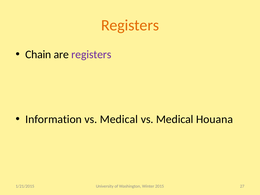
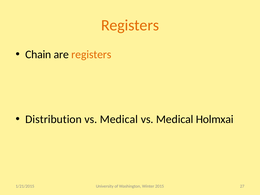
registers colour: purple -> orange (91, 55)
Information: Information -> Distribution (54, 119)
Houana: Houana -> Holmxai (215, 119)
